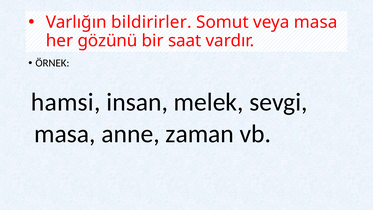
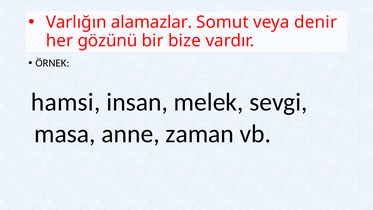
bildirirler: bildirirler -> alamazlar (152, 22)
veya masa: masa -> denir (316, 22)
saat: saat -> bize (185, 41)
